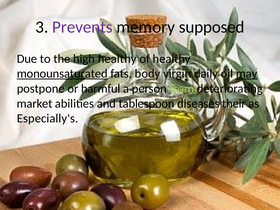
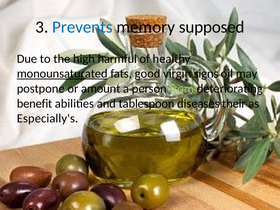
Prevents colour: purple -> blue (82, 27)
high healthy: healthy -> harmful (117, 59)
body: body -> good (148, 74)
daily: daily -> signs (206, 74)
may underline: present -> none (247, 74)
harmful: harmful -> amount (101, 89)
market: market -> benefit (35, 104)
